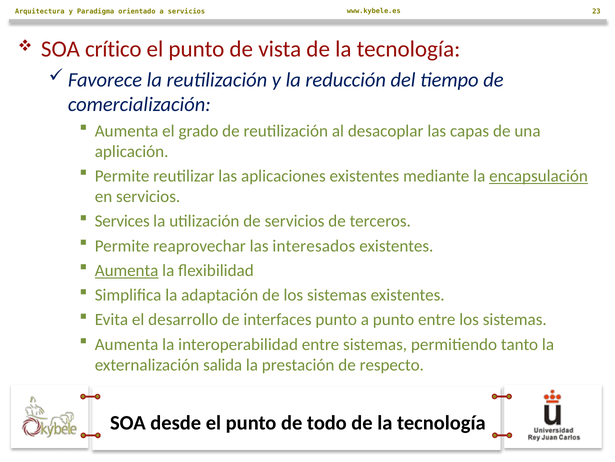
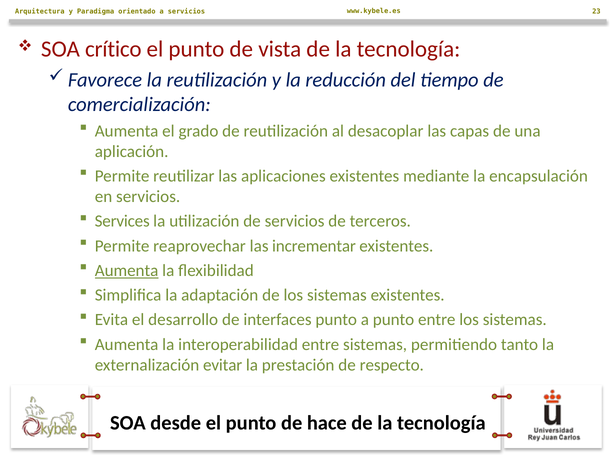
encapsulación underline: present -> none (539, 176)
interesados: interesados -> incrementar (314, 245)
salida: salida -> evitar (223, 364)
todo: todo -> hace (327, 422)
